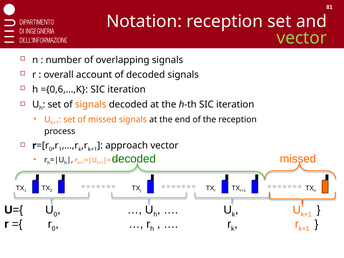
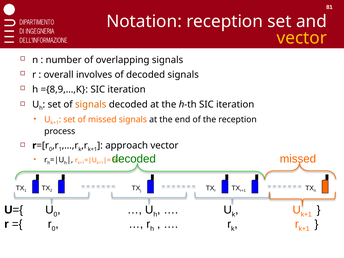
vector colour: light green -> yellow (302, 38)
account: account -> involves (94, 75)
={0,6,…,K: ={0,6,…,K -> ={8,9,…,K (64, 90)
